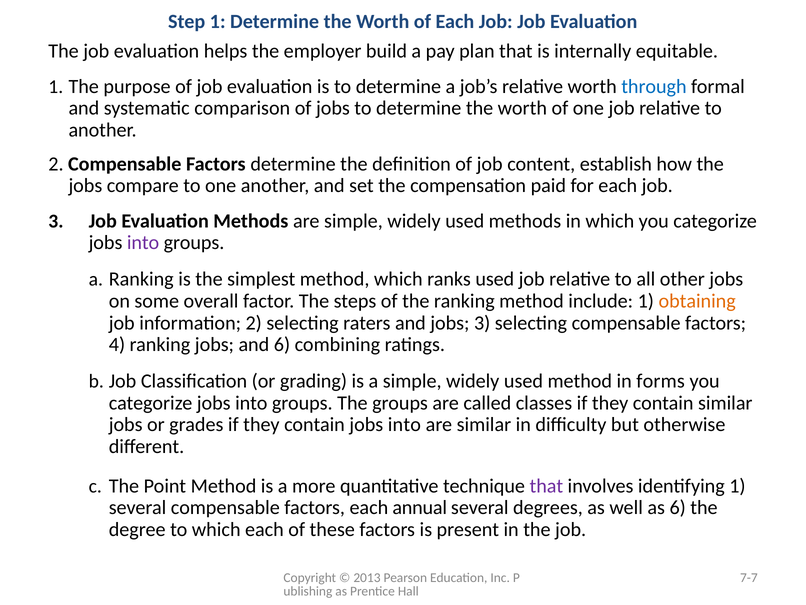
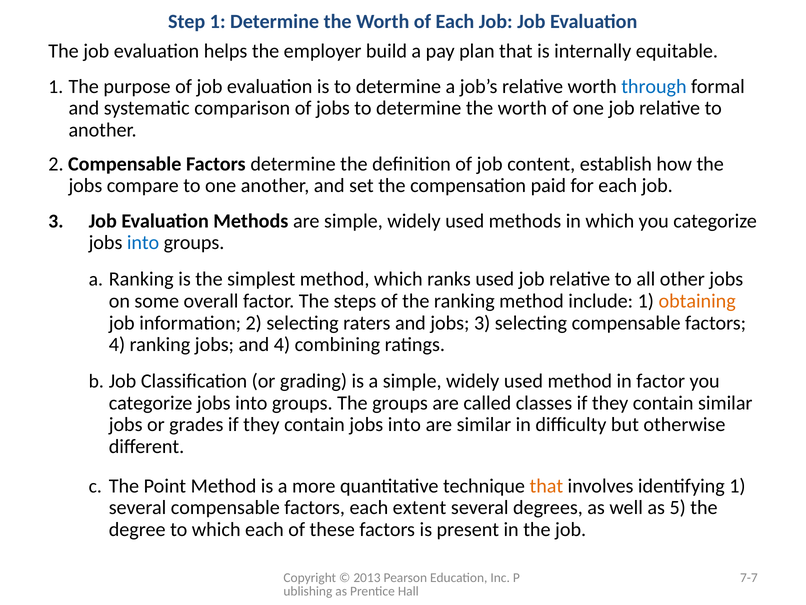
into colour: purple -> blue (143, 243)
and 6: 6 -> 4 (282, 344)
in forms: forms -> factor (661, 381)
that colour: purple -> orange (546, 485)
annual: annual -> extent (420, 507)
as 6: 6 -> 5 (678, 507)
